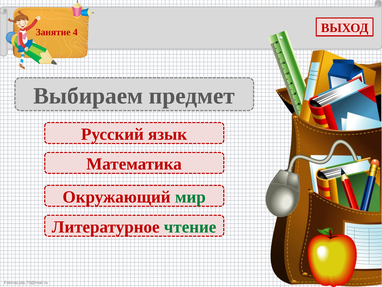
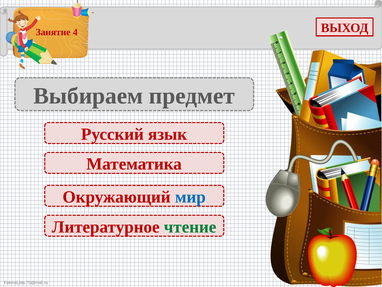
мир colour: green -> blue (190, 197)
